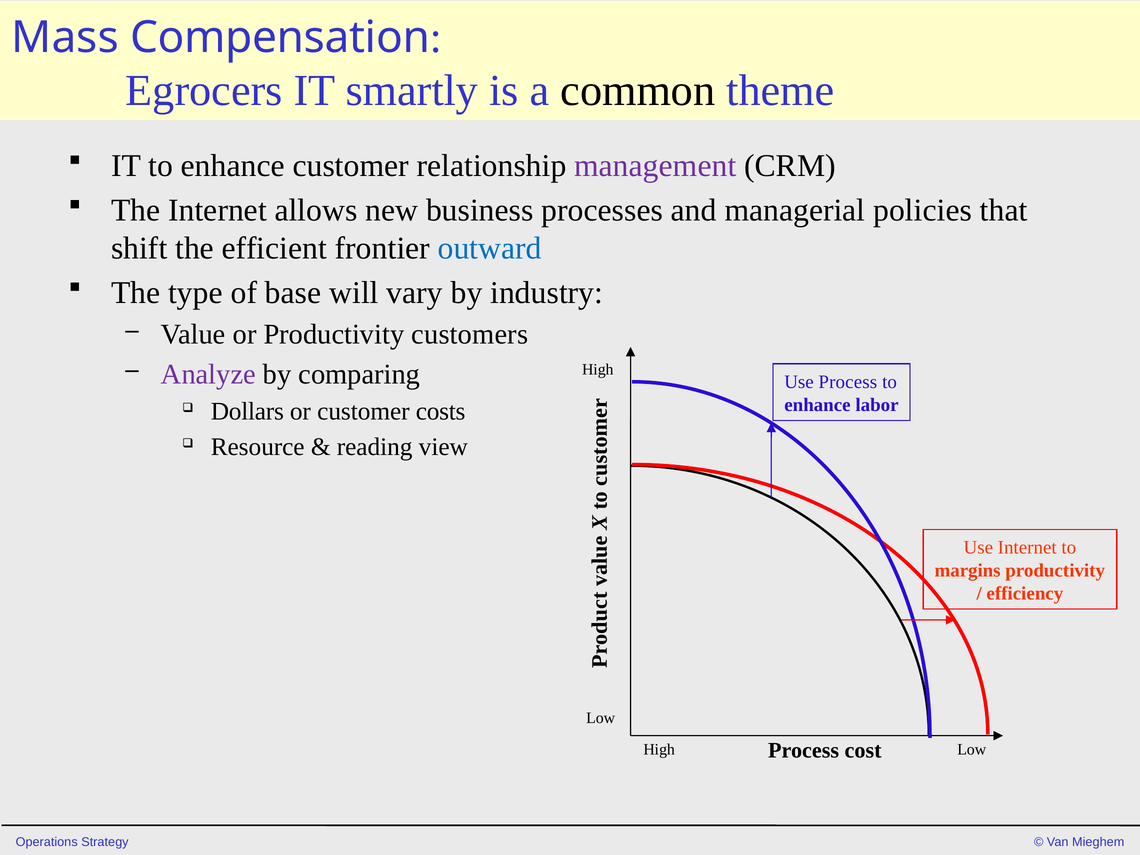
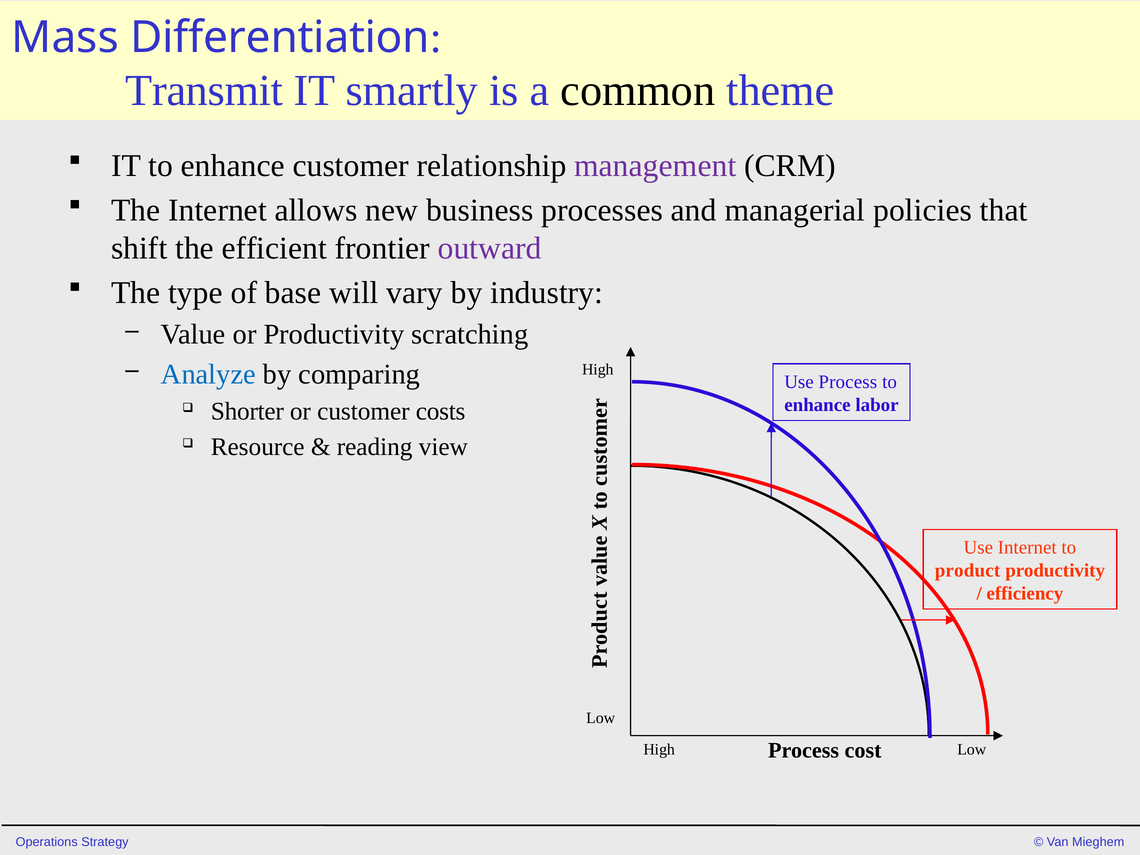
Compensation: Compensation -> Differentiation (280, 38)
Egrocers: Egrocers -> Transmit (204, 91)
outward colour: blue -> purple (490, 248)
customers: customers -> scratching (470, 334)
Analyze colour: purple -> blue (208, 374)
Dollars: Dollars -> Shorter (247, 411)
margins: margins -> product (967, 571)
